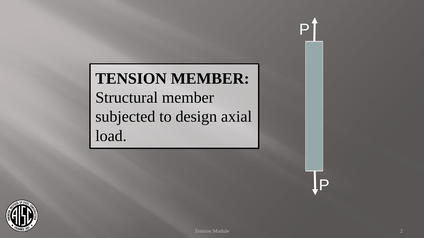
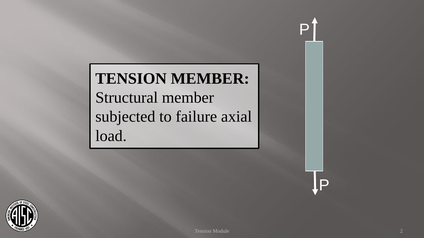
design: design -> failure (196, 117)
